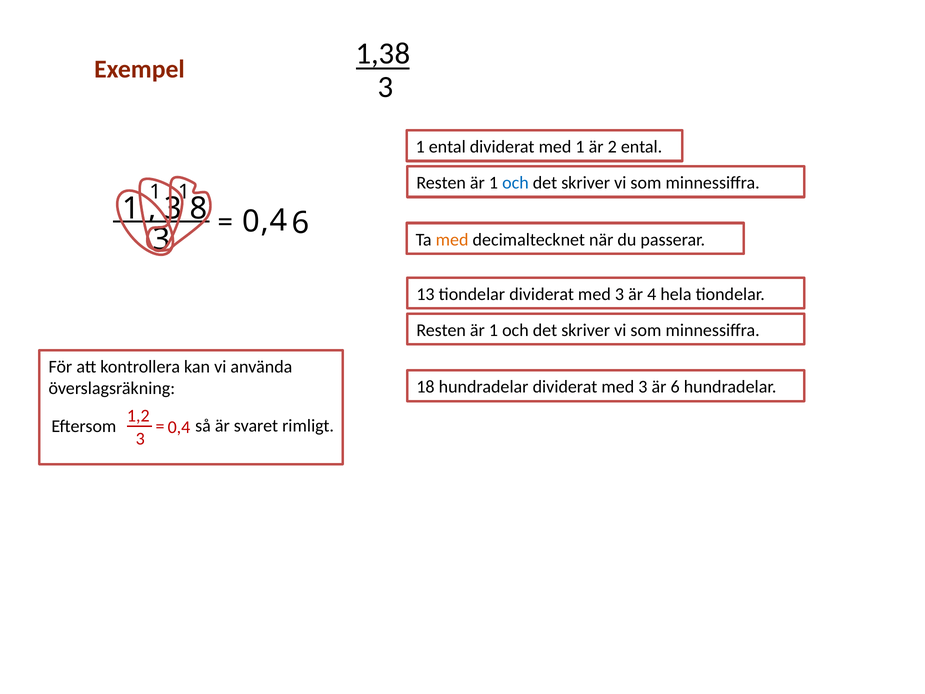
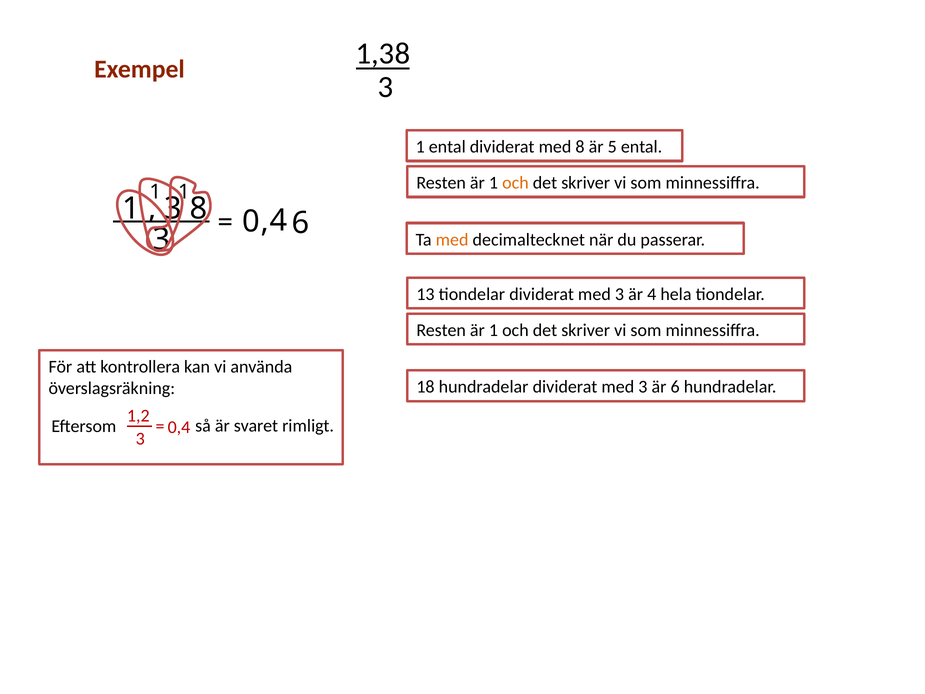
med 1: 1 -> 8 (580, 147)
2: 2 -> 5 (612, 147)
och colour: blue -> orange (515, 183)
